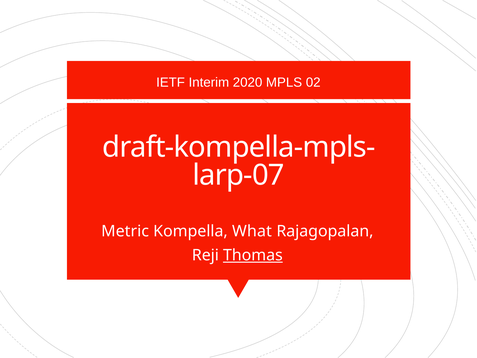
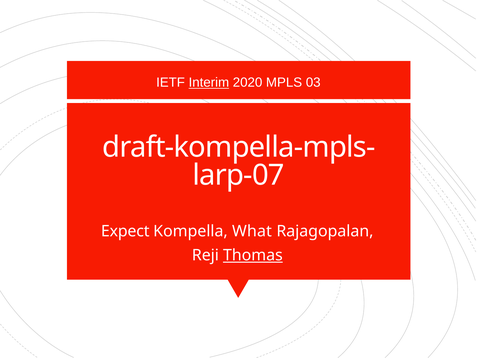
Interim underline: none -> present (209, 82)
02: 02 -> 03 (313, 82)
Metric: Metric -> Expect (125, 231)
